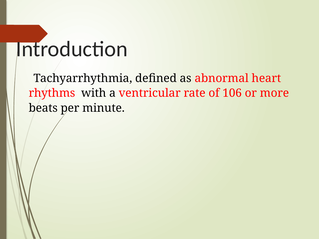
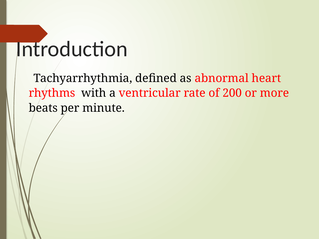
106: 106 -> 200 (232, 93)
